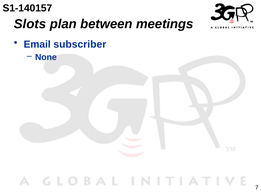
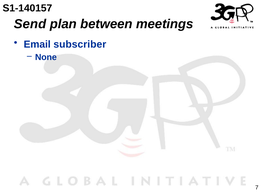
Slots: Slots -> Send (30, 24)
